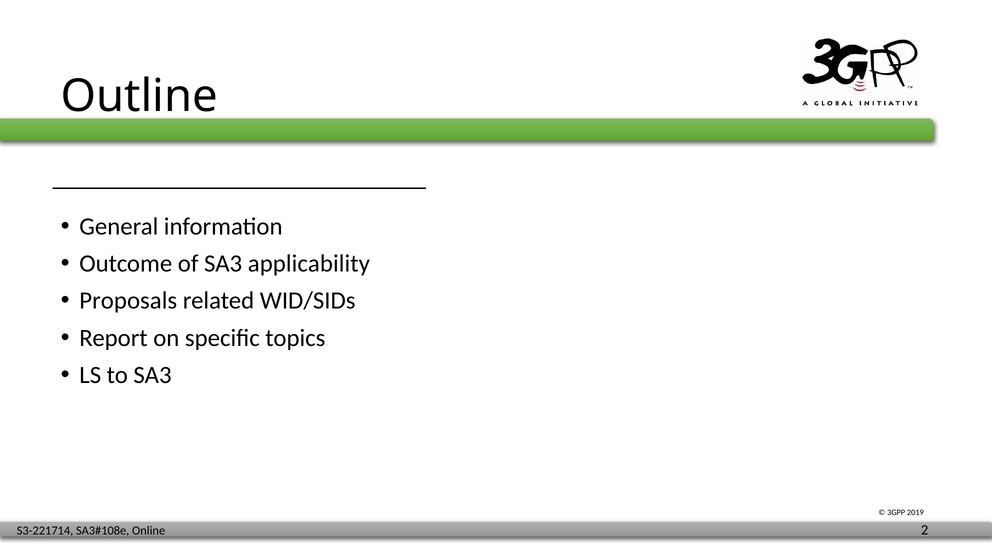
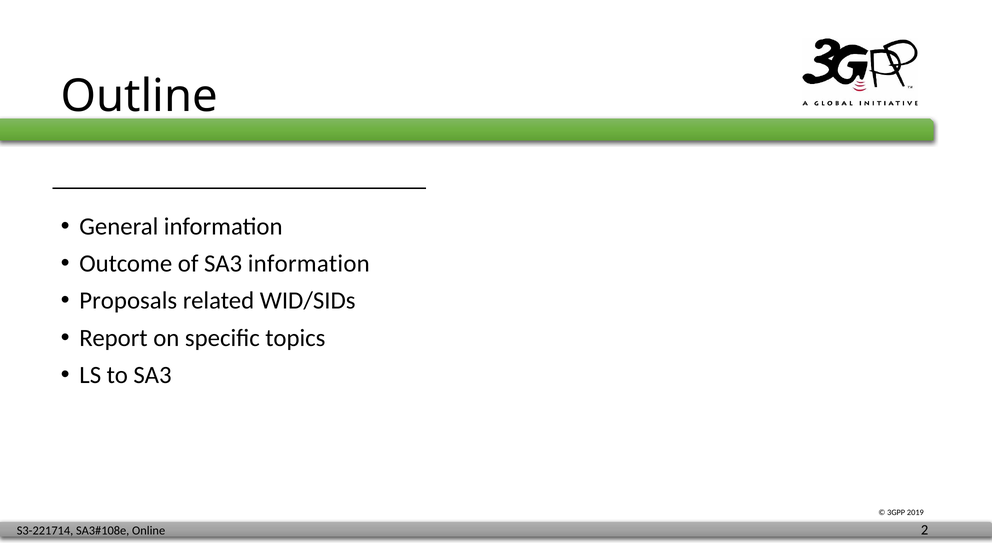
SA3 applicability: applicability -> information (309, 264)
